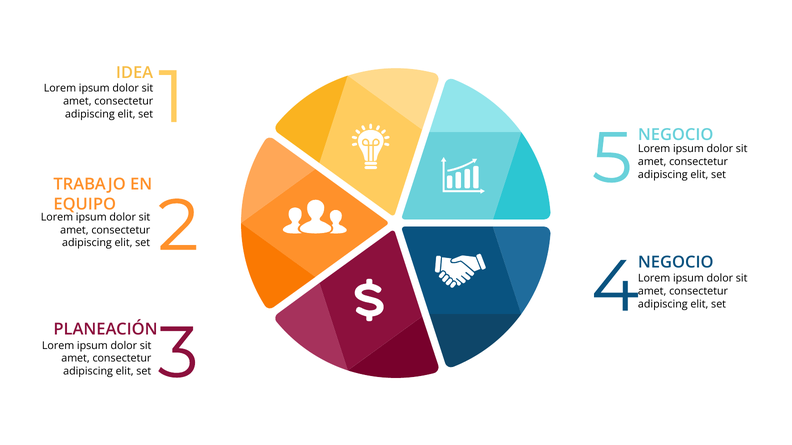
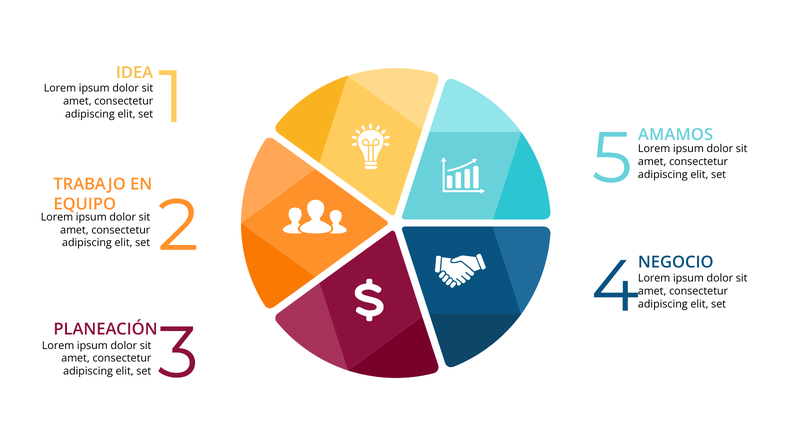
NEGOCIO: NEGOCIO -> AMAMOS (676, 135)
